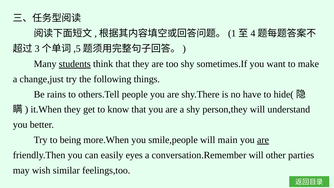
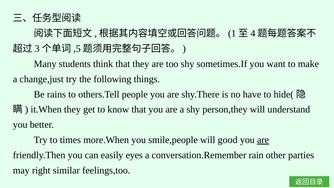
students underline: present -> none (75, 64)
being: being -> times (70, 140)
main: main -> good (228, 140)
conversation.Remember will: will -> rain (256, 155)
wish: wish -> right (41, 170)
